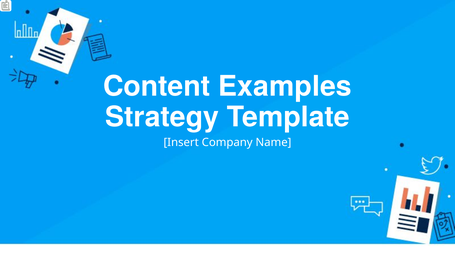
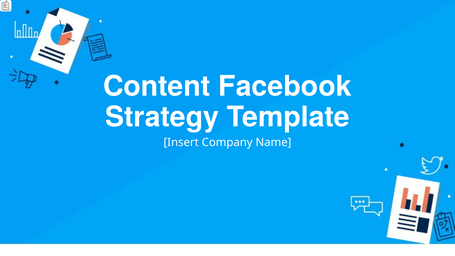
Examples: Examples -> Facebook (285, 86)
